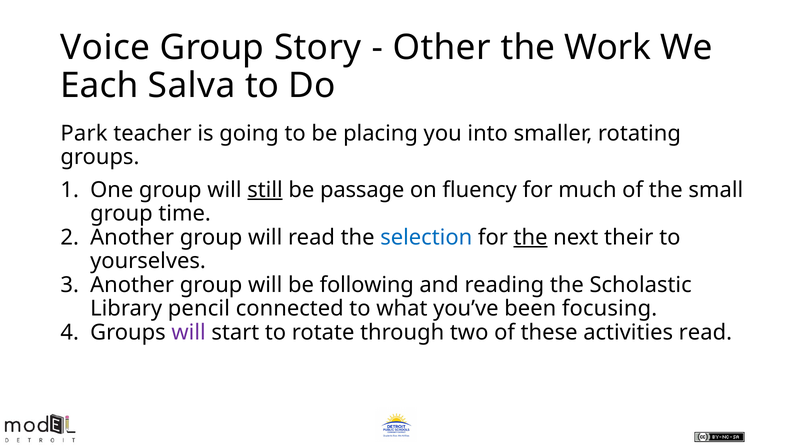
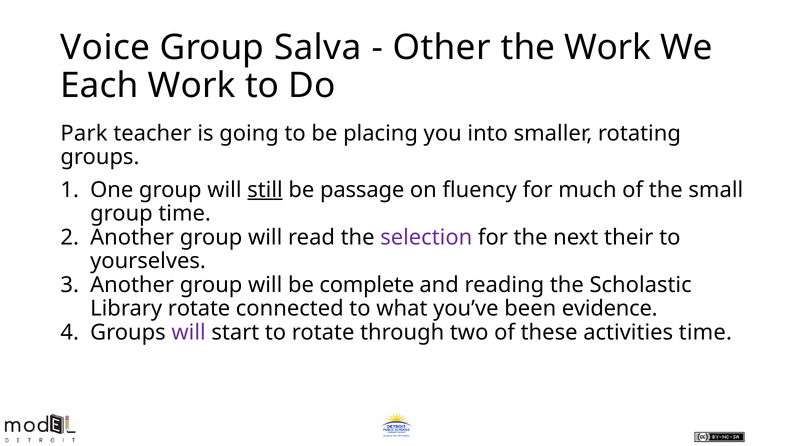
Story: Story -> Salva (318, 48)
Each Salva: Salva -> Work (192, 86)
selection colour: blue -> purple (426, 237)
the underline: present -> none (531, 237)
following: following -> complete (367, 285)
Library pencil: pencil -> rotate (199, 309)
focusing: focusing -> evidence (610, 309)
activities read: read -> time (705, 332)
